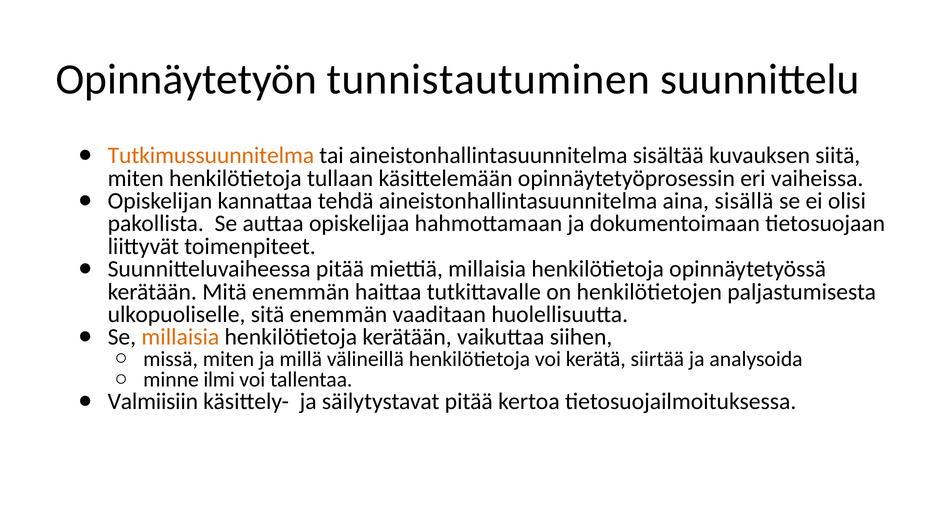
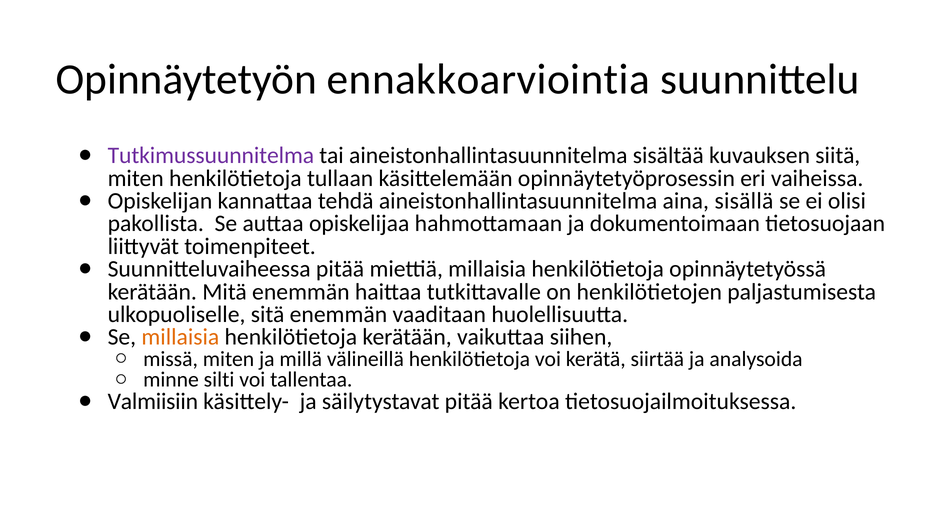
tunnistautuminen: tunnistautuminen -> ennakkoarviointia (488, 79)
Tutkimussuunnitelma colour: orange -> purple (211, 156)
ilmi: ilmi -> silti (219, 380)
